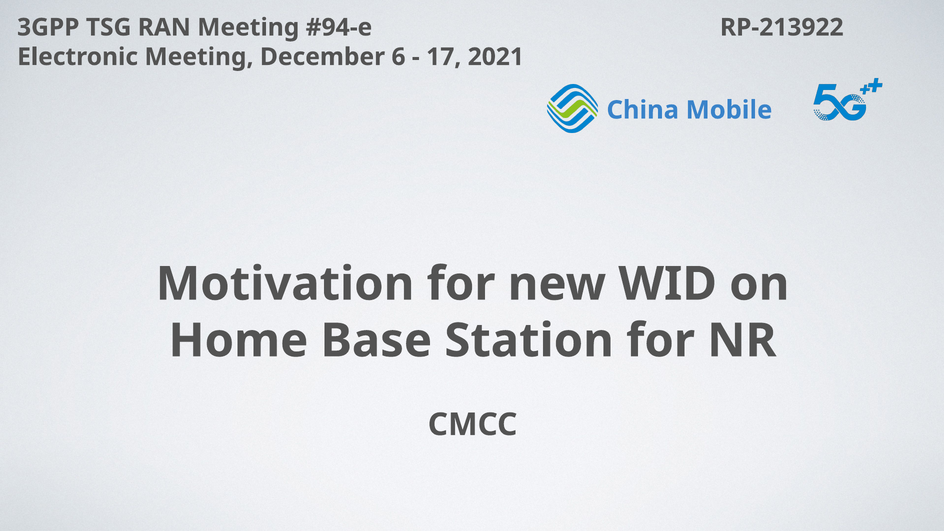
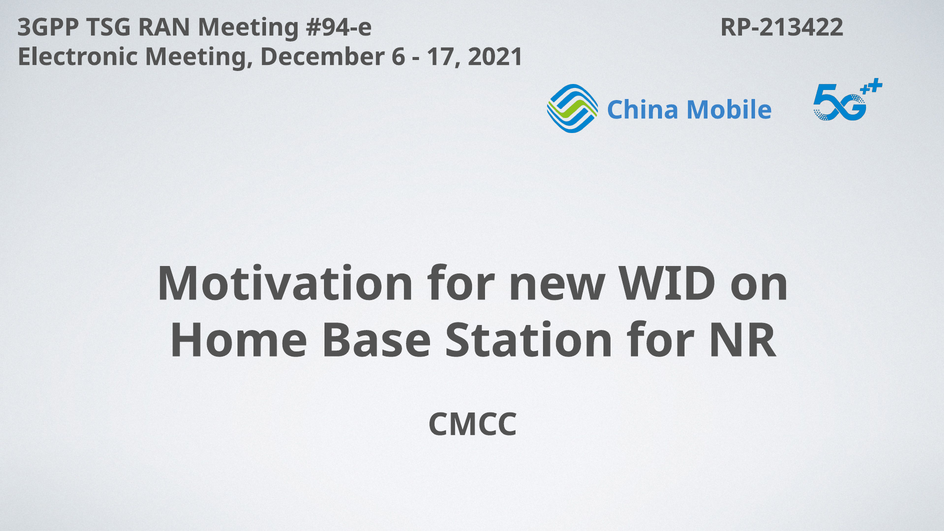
RP-213922: RP-213922 -> RP-213422 (782, 27)
